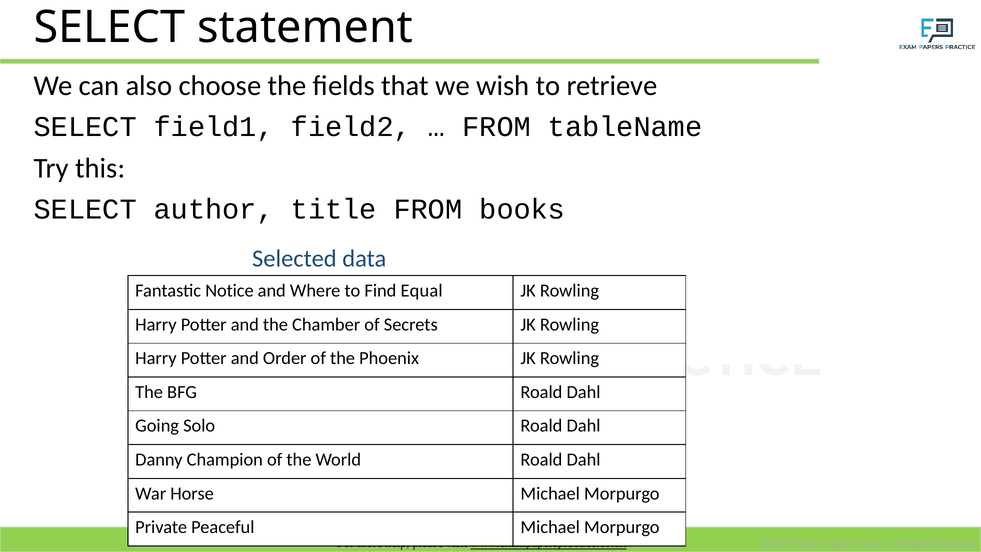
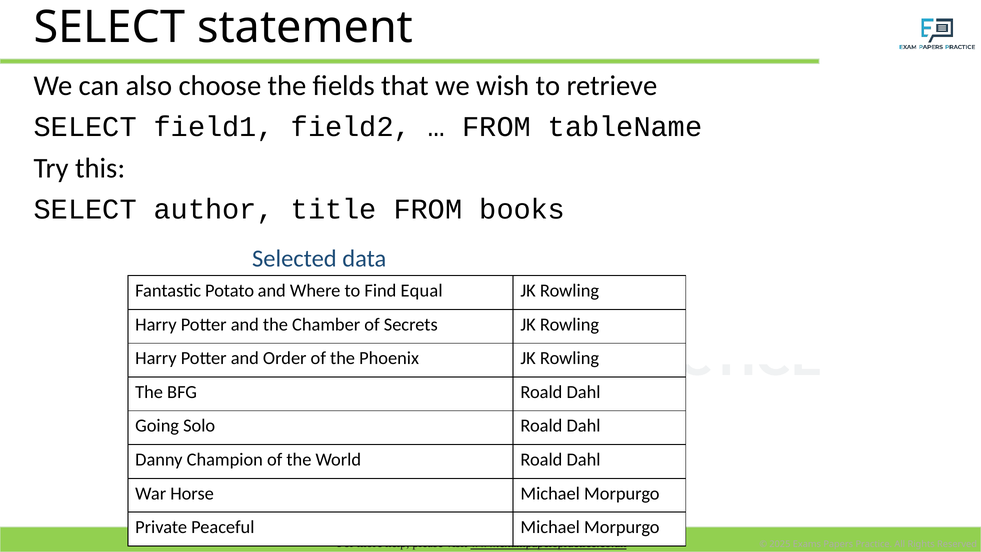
Notice: Notice -> Potato (230, 291)
